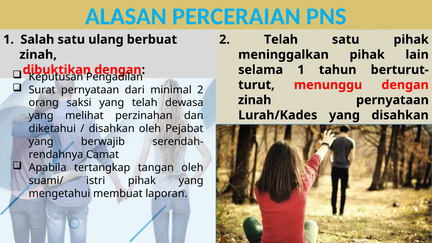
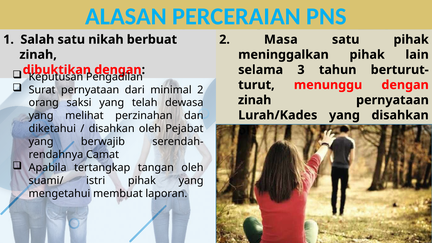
ulang: ulang -> nikah (106, 40)
2 Telah: Telah -> Masa (281, 40)
selama 1: 1 -> 3 (301, 70)
